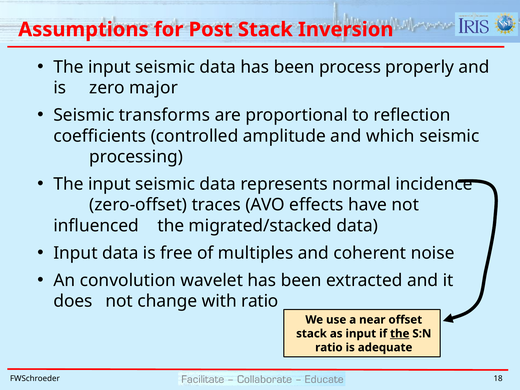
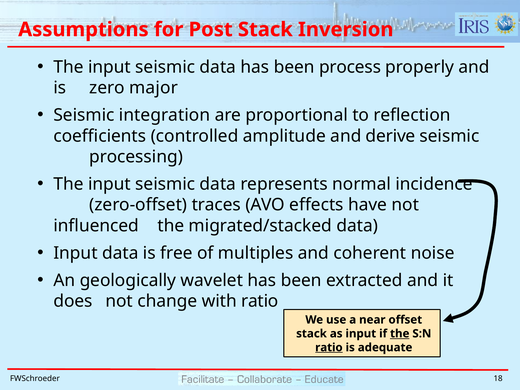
transforms: transforms -> integration (165, 115)
which: which -> derive (391, 136)
convolution: convolution -> geologically (128, 280)
ratio underline: none -> present (329, 347)
